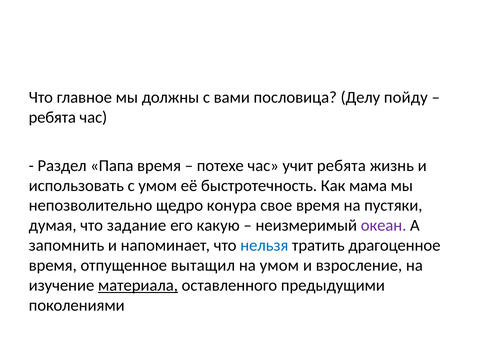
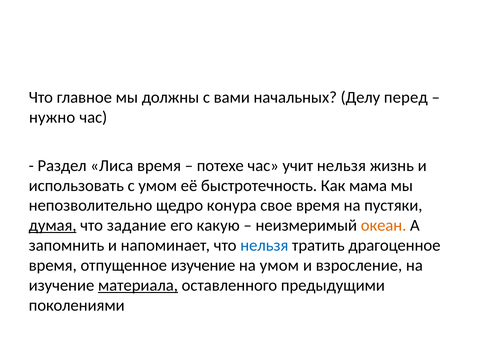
пословица: пословица -> начальных (295, 97)
пойду: пойду -> перед (406, 97)
ребята: ребята -> нужно (52, 117)
Папа: Папа -> Лиса (112, 166)
учит ребята: ребята -> нельзя (341, 166)
думая underline: none -> present (53, 226)
океан colour: purple -> orange (384, 226)
отпущенное вытащил: вытащил -> изучение (203, 266)
